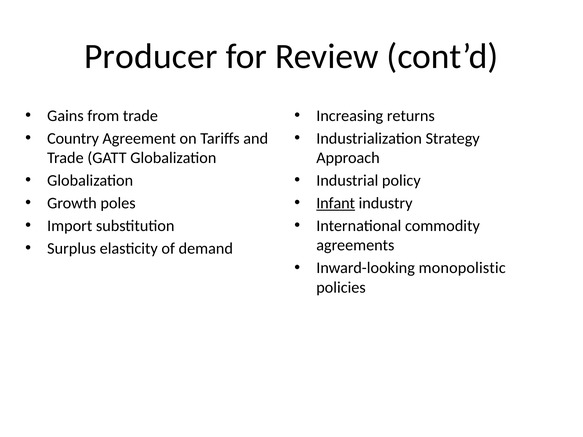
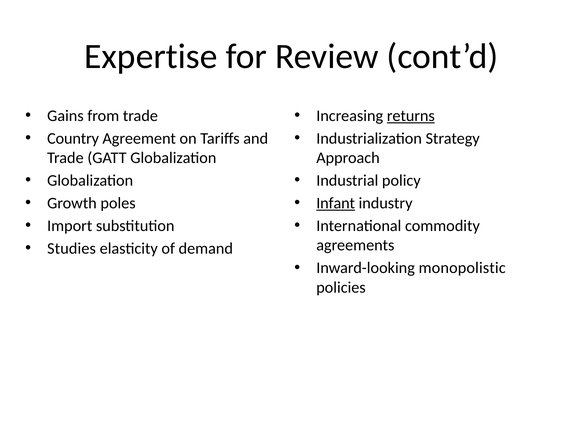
Producer: Producer -> Expertise (151, 56)
returns underline: none -> present (411, 116)
Surplus: Surplus -> Studies (72, 249)
